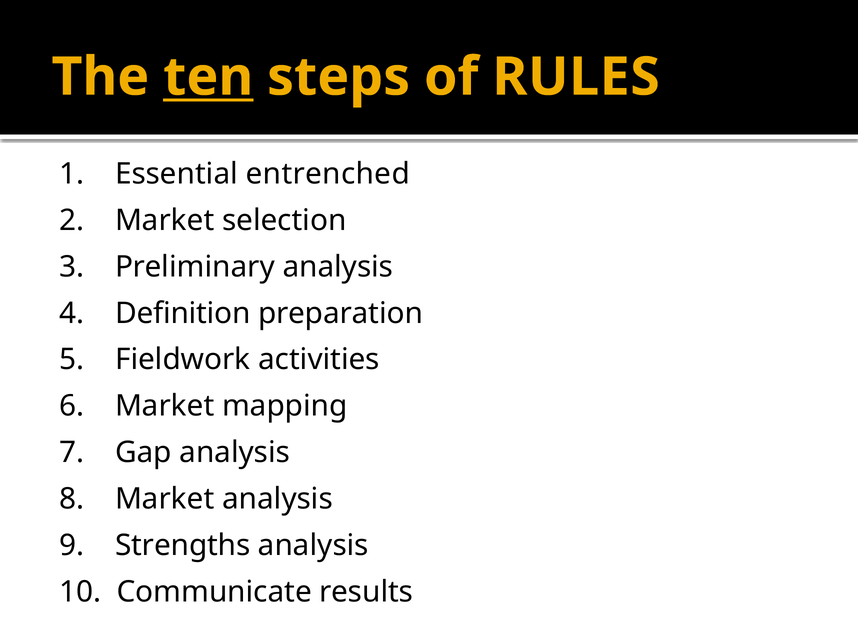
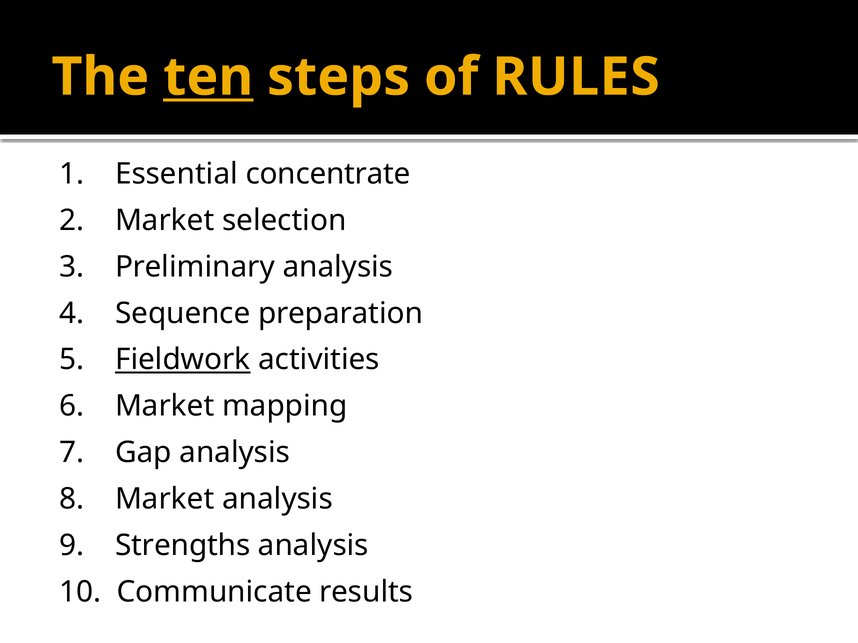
entrenched: entrenched -> concentrate (328, 174)
Definition: Definition -> Sequence (183, 313)
Fieldwork underline: none -> present (183, 360)
